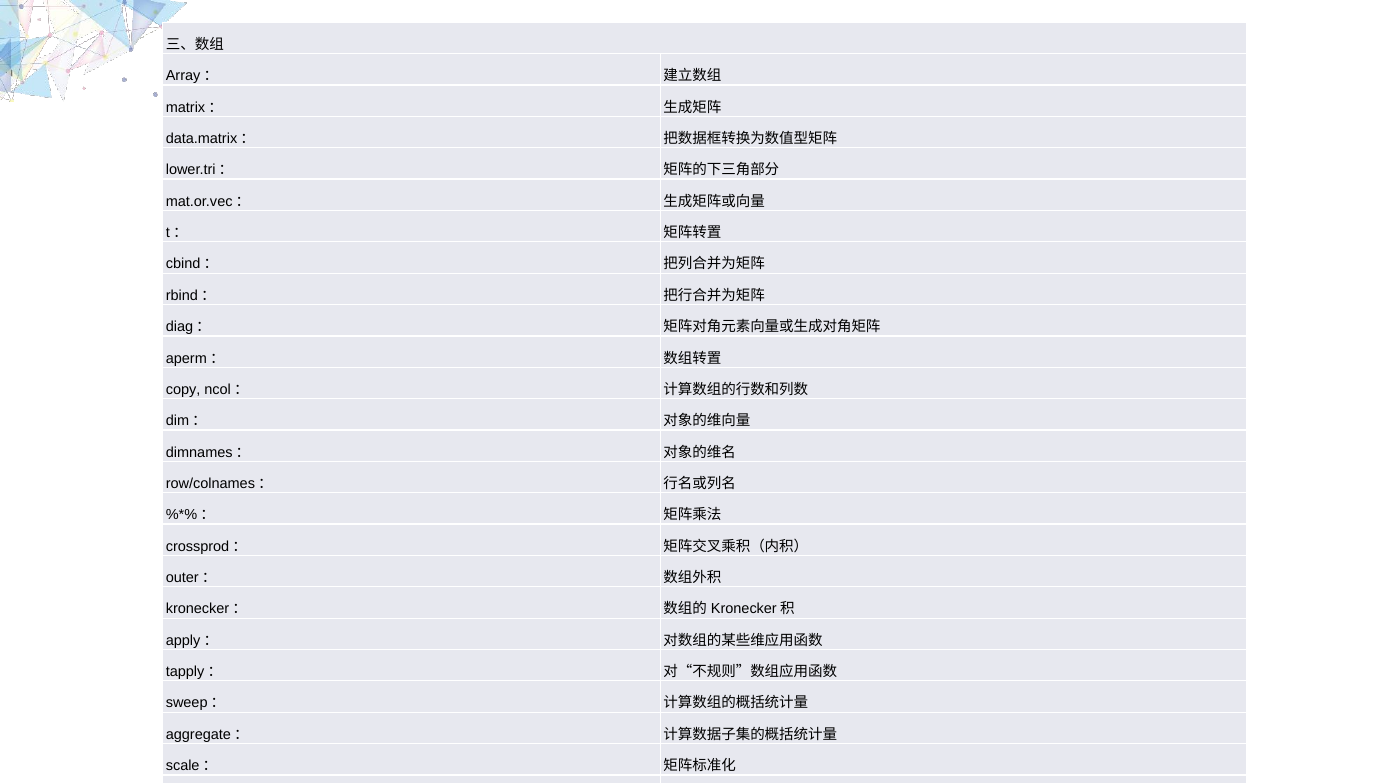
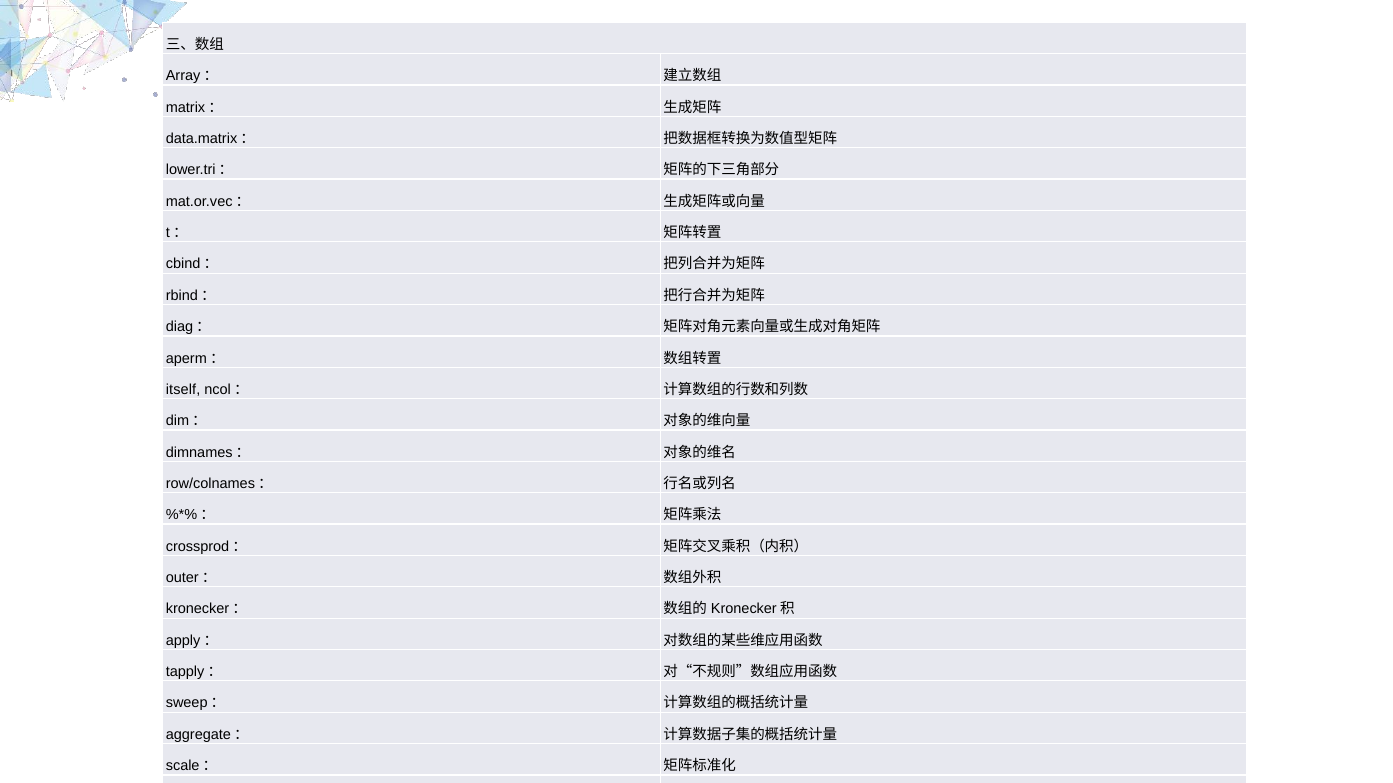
copy: copy -> itself (183, 390)
